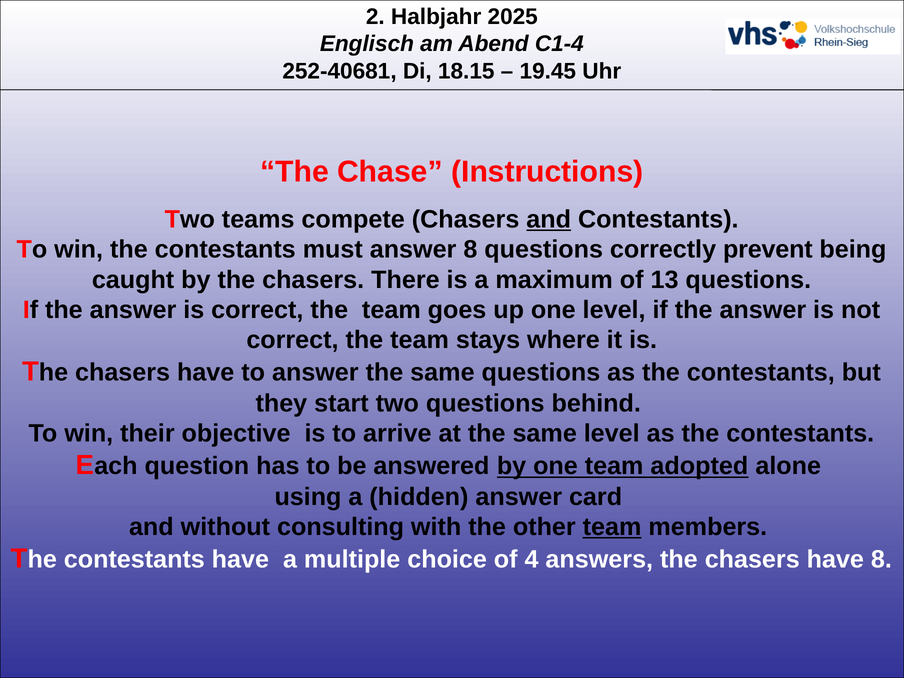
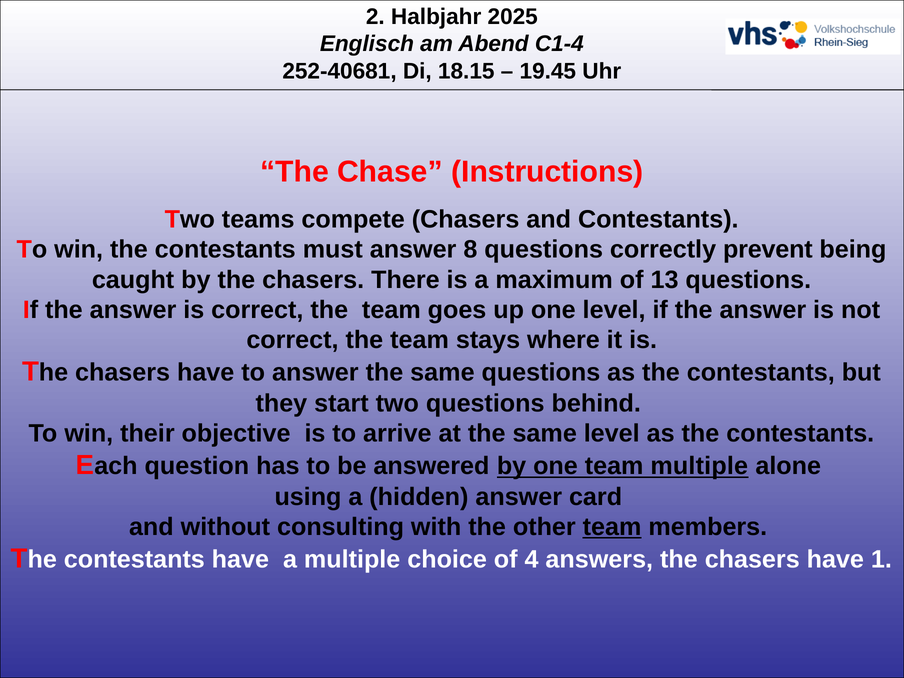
and underline: present -> none (549, 219)
team adopted: adopted -> multiple (699, 466)
have 8: 8 -> 1 (881, 560)
